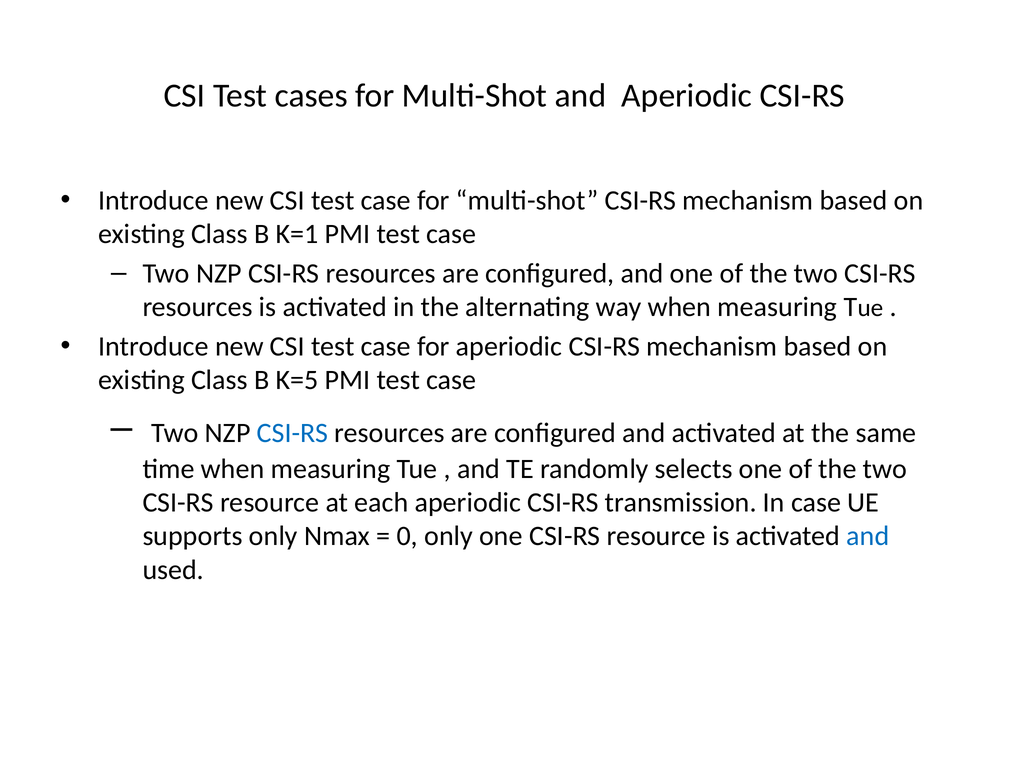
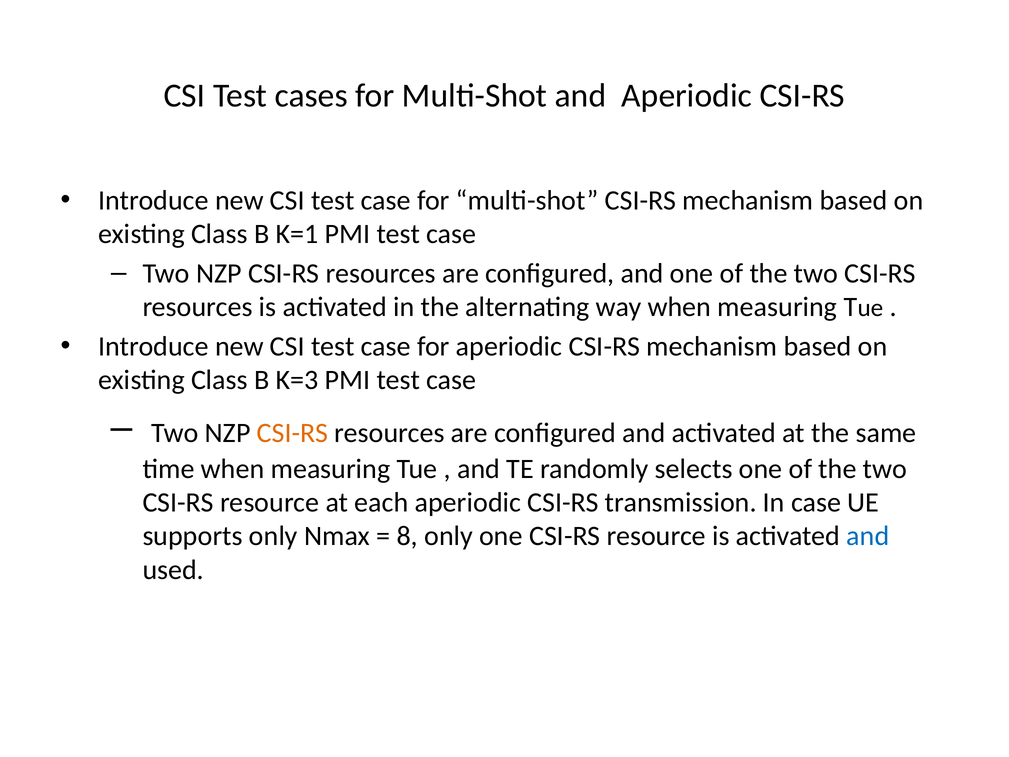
K=5: K=5 -> K=3 (297, 380)
CSI-RS colour: blue -> orange (293, 433)
0: 0 -> 8 (407, 536)
